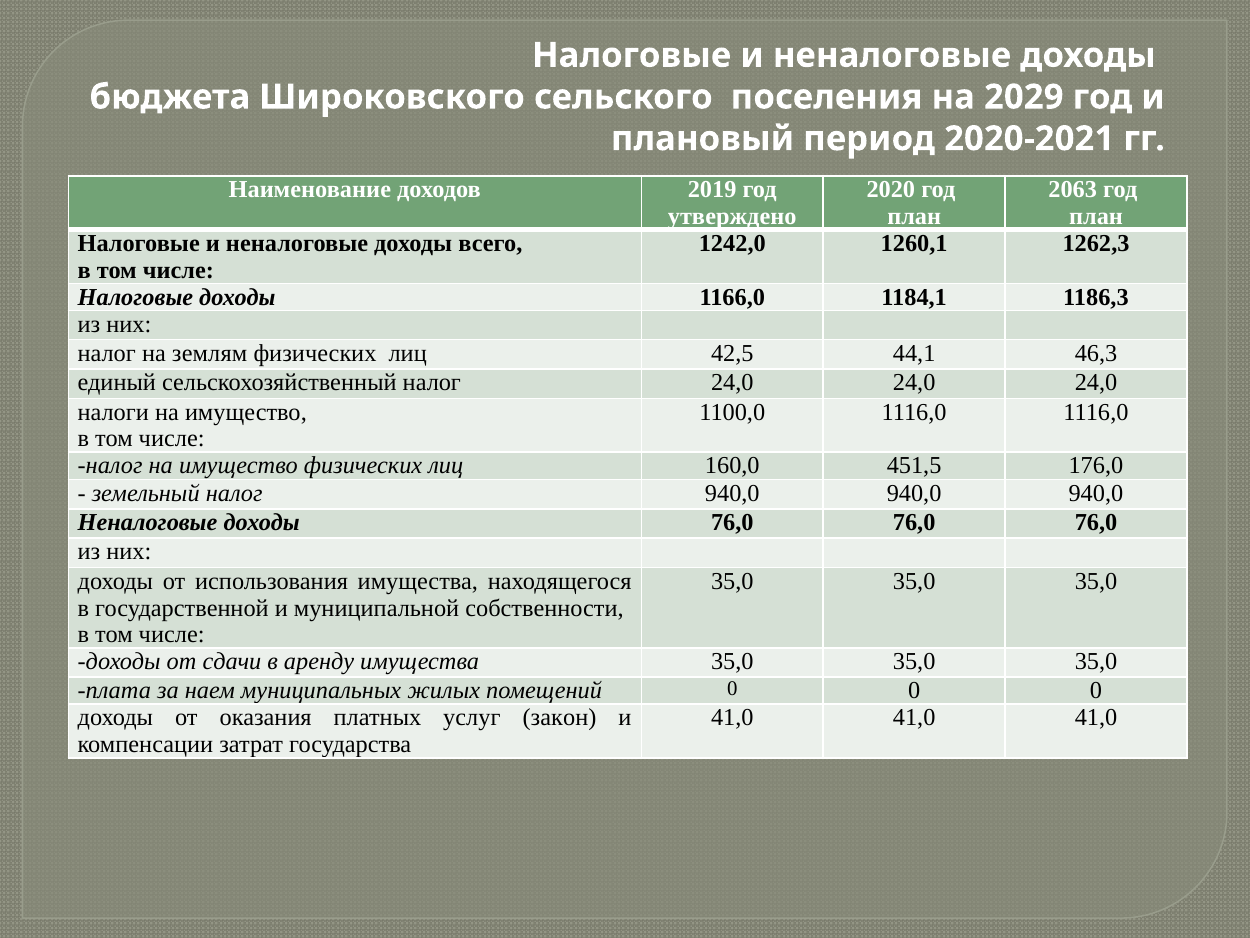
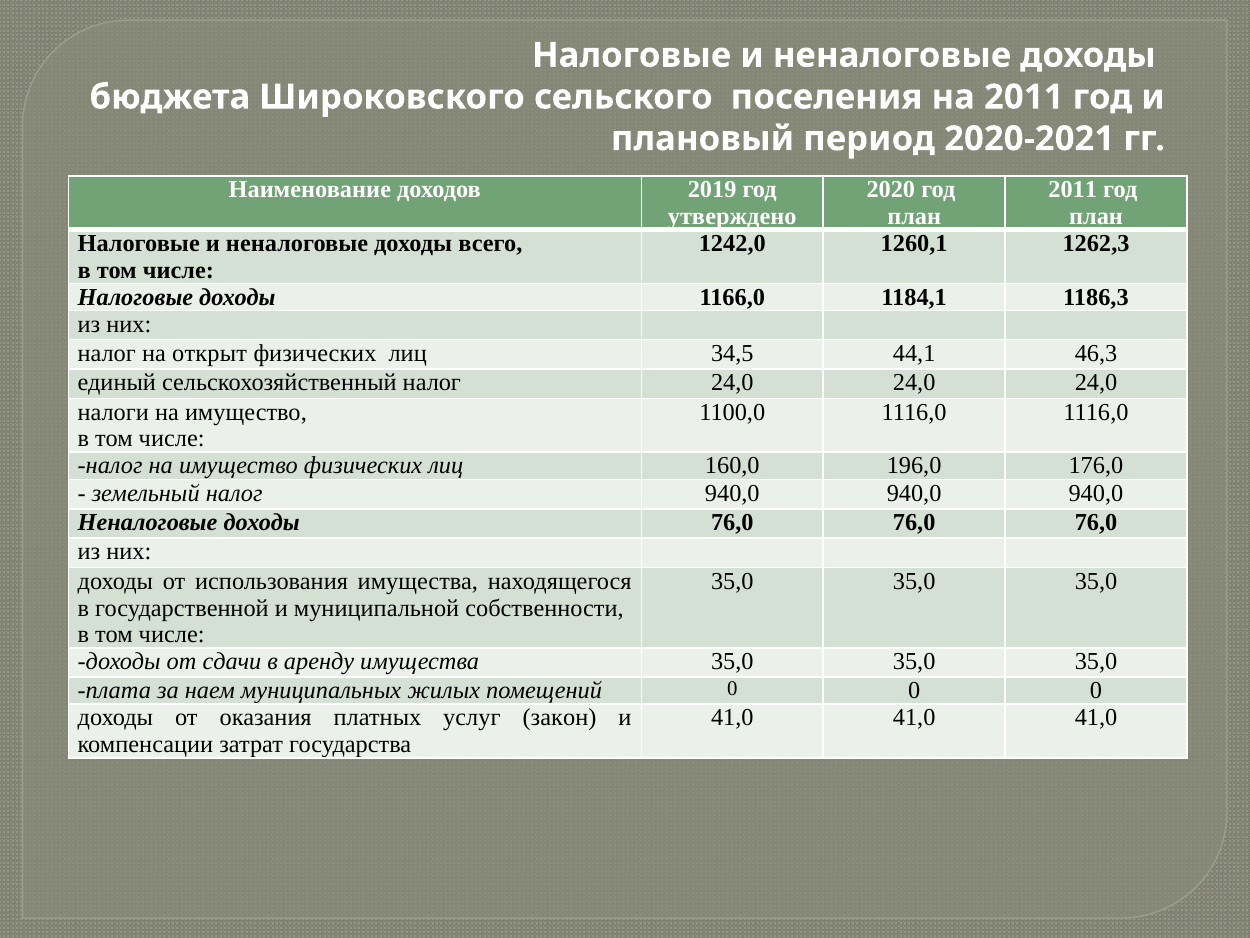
на 2029: 2029 -> 2011 (1024, 97)
2063: 2063 -> 2011 (1073, 189)
землям: землям -> открыт (210, 353)
42,5: 42,5 -> 34,5 (732, 353)
451,5: 451,5 -> 196,0 (914, 466)
